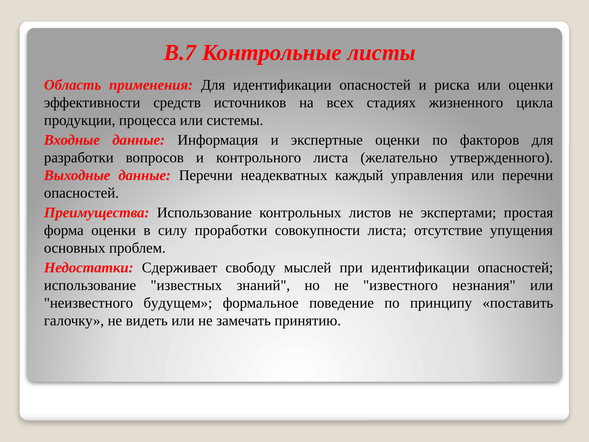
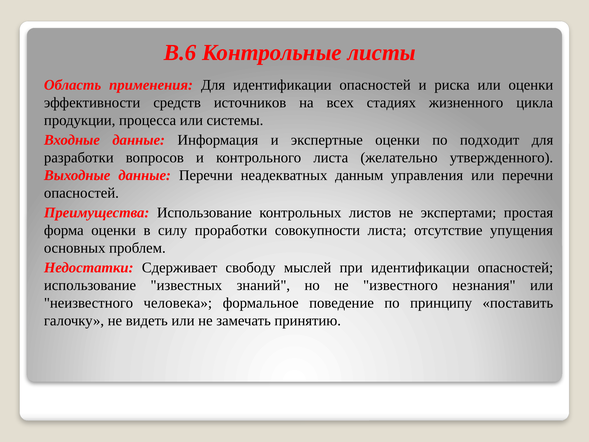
B.7: B.7 -> B.6 (180, 53)
факторов: факторов -> подходит (490, 140)
каждый: каждый -> данным (359, 175)
будущем: будущем -> человека (178, 303)
